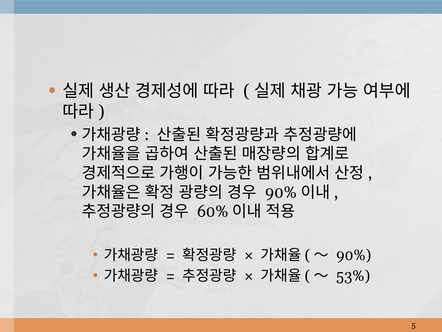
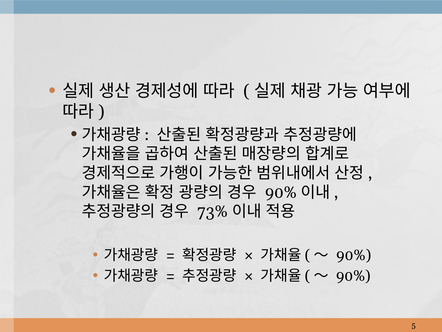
60%: 60% -> 73% (213, 211)
53%: 53% -> 90% (353, 276)
